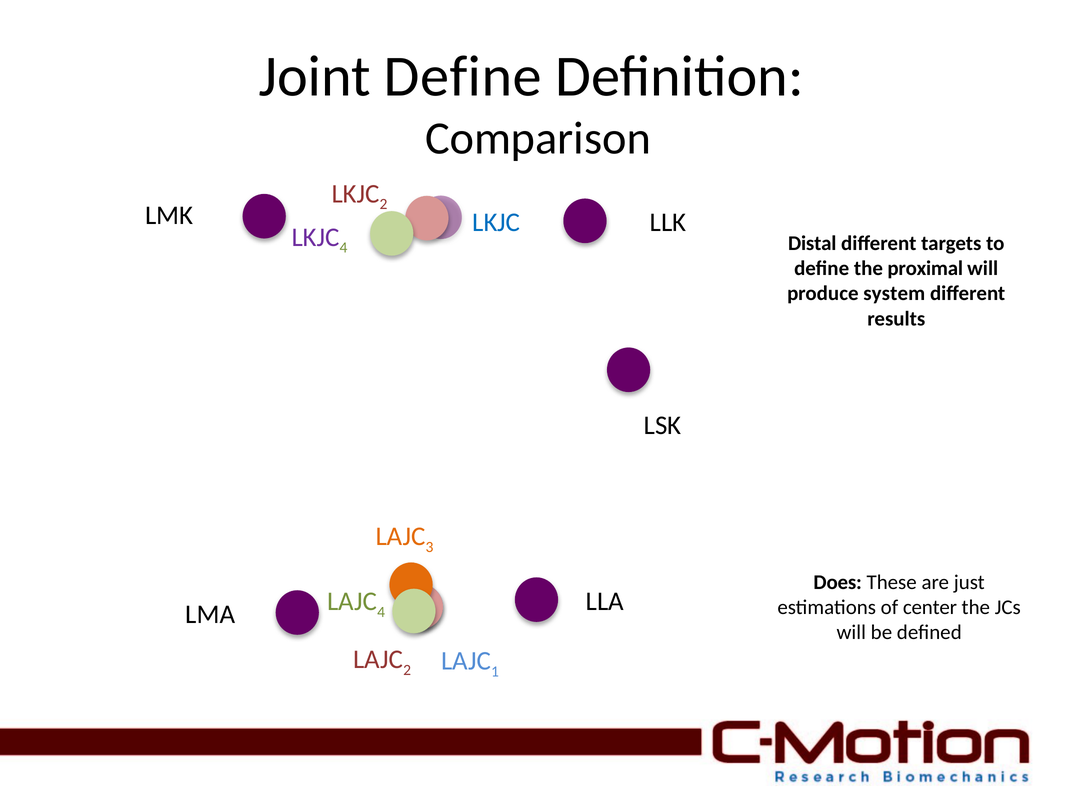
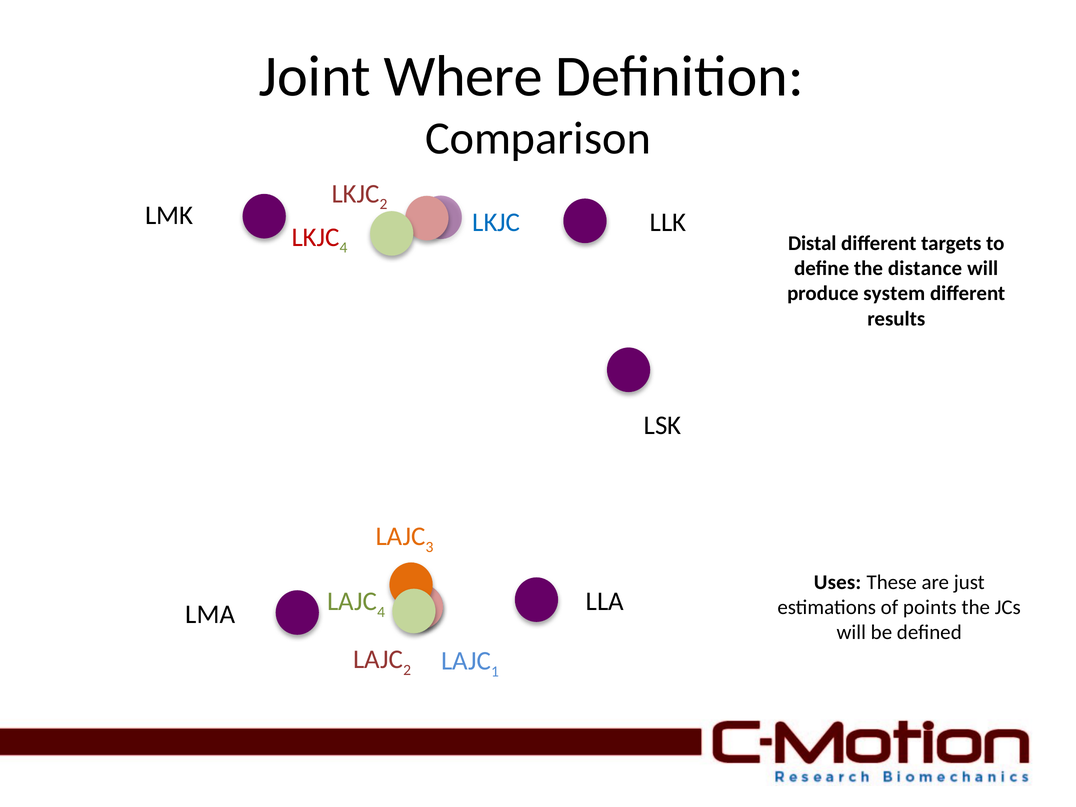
Joint Define: Define -> Where (463, 77)
LKJC colour: purple -> red (316, 237)
proximal: proximal -> distance (925, 268)
Does: Does -> Uses (837, 582)
center: center -> points (930, 607)
